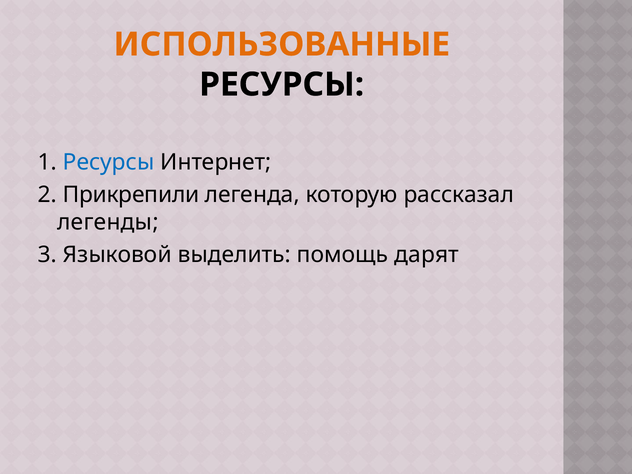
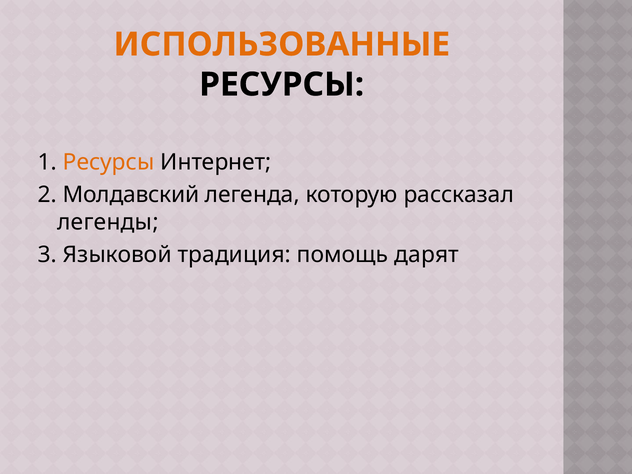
Ресурсы colour: blue -> orange (109, 162)
Прикрепили: Прикрепили -> Молдавский (131, 195)
выделить: выделить -> традиция (234, 255)
